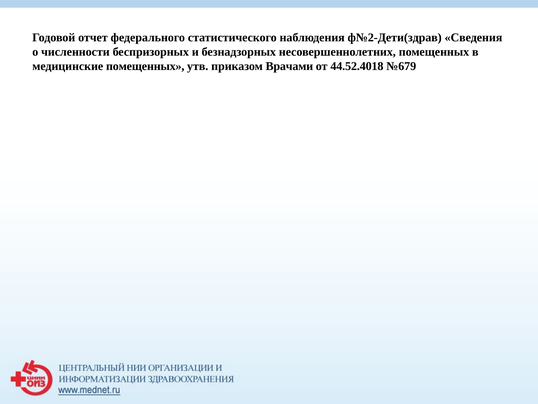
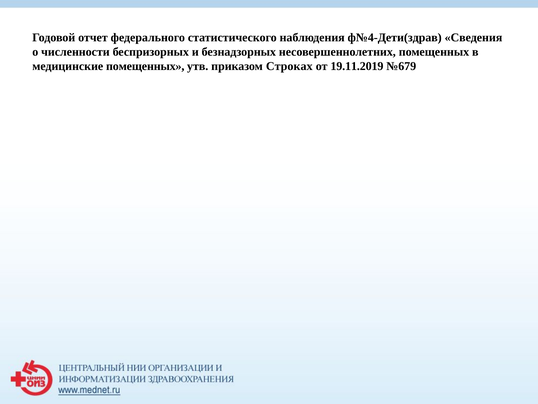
ф№2-Дети(здрав: ф№2-Дети(здрав -> ф№4-Дети(здрав (395, 38)
Врачами: Врачами -> Строках (289, 66)
44.52.4018: 44.52.4018 -> 19.11.2019 (357, 66)
